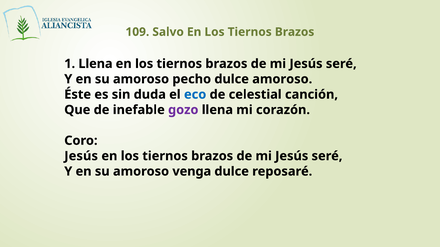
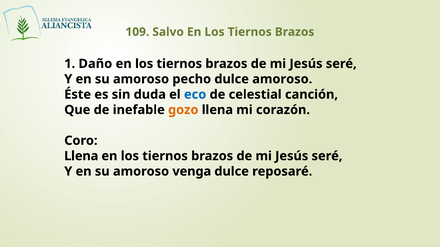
1 Llena: Llena -> Daño (95, 64)
gozo colour: purple -> orange (183, 110)
Jesús: Jesús -> Llena (81, 156)
